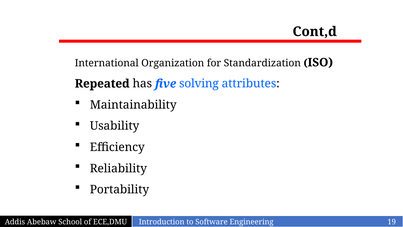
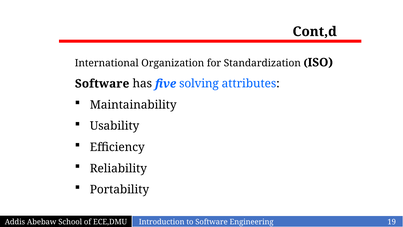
Repeated: Repeated -> Software (102, 84)
